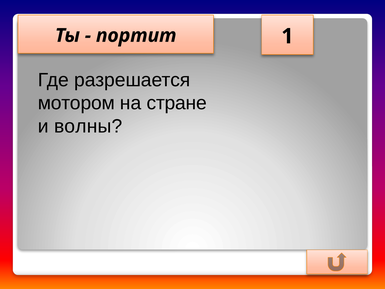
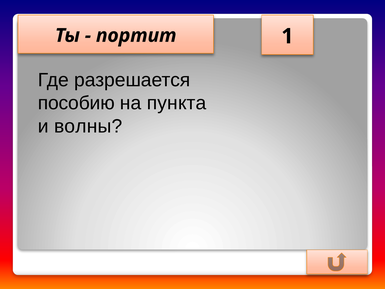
мотором: мотором -> пособию (76, 103)
стране: стране -> пункта (177, 103)
